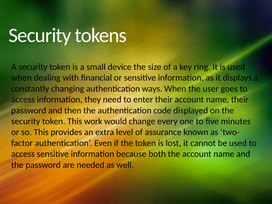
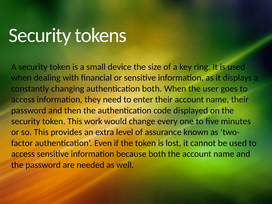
authentication ways: ways -> both (152, 89)
